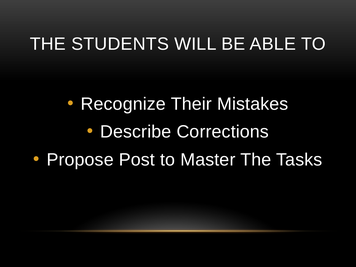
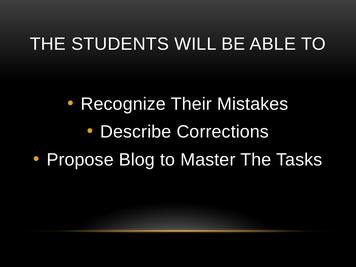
Post: Post -> Blog (137, 160)
